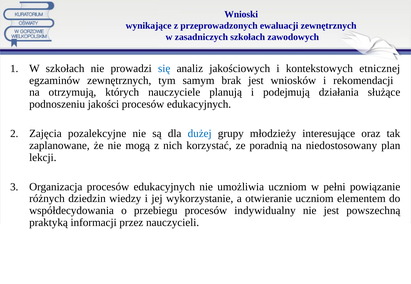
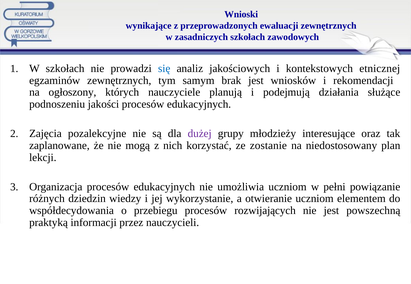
otrzymują: otrzymują -> ogłoszony (72, 92)
dużej colour: blue -> purple (200, 134)
poradnią: poradnią -> zostanie (268, 146)
indywidualny: indywidualny -> rozwijających (265, 211)
